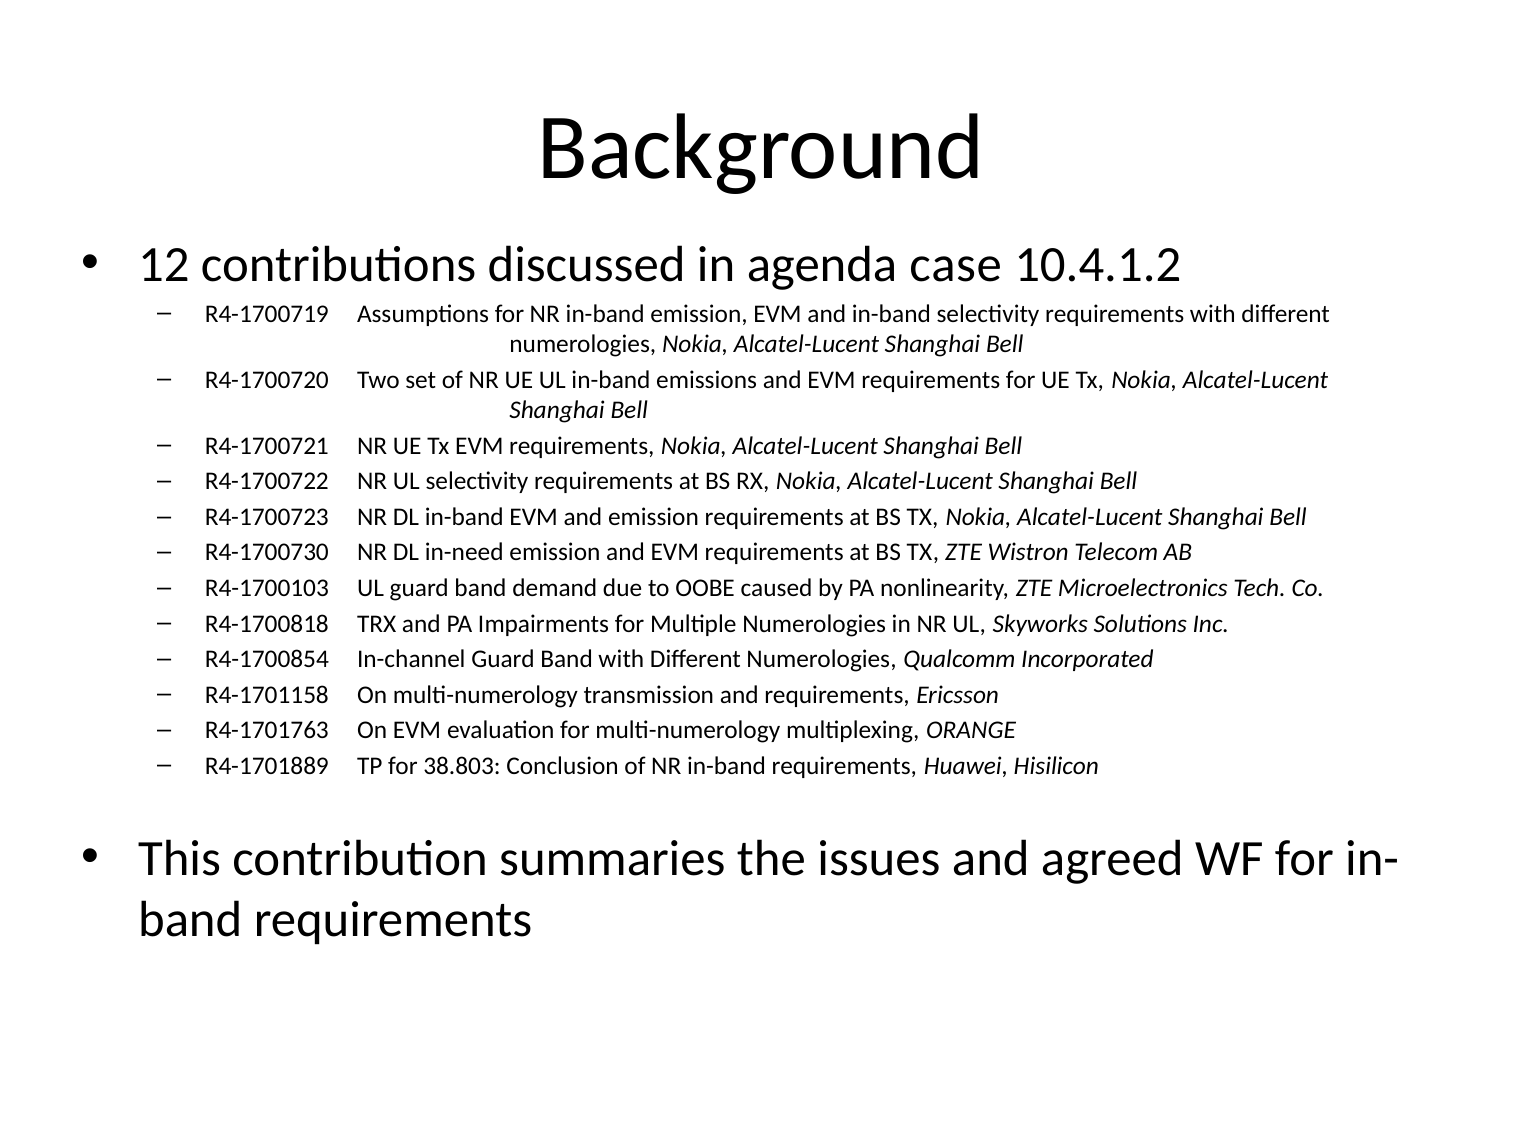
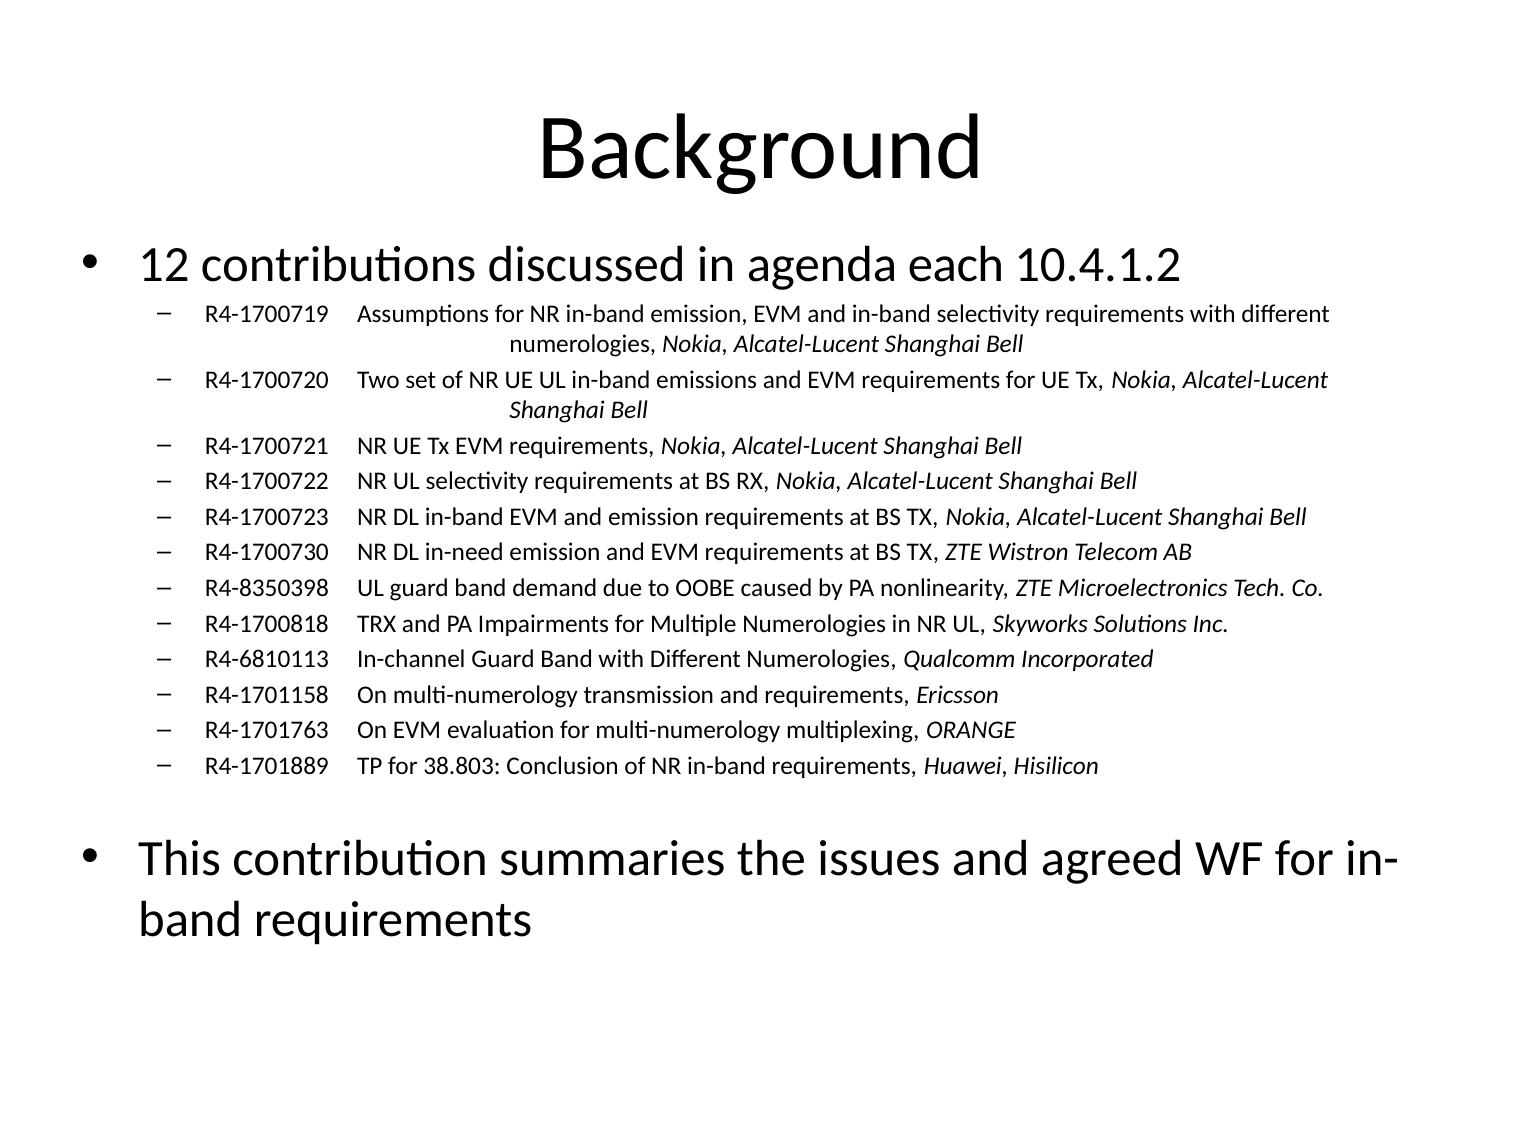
case: case -> each (956, 265)
R4-1700103: R4-1700103 -> R4-8350398 (267, 588)
R4-1700854: R4-1700854 -> R4-6810113 (267, 659)
